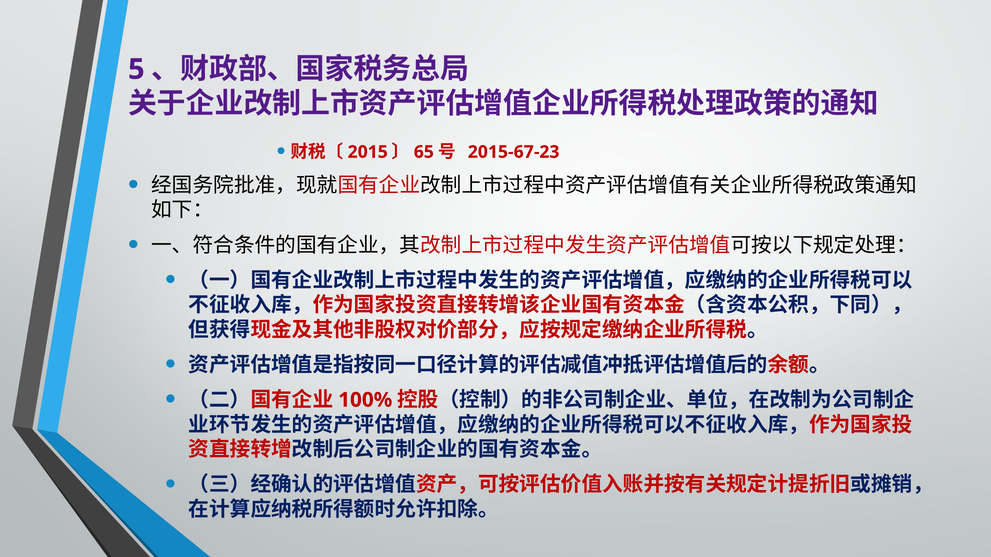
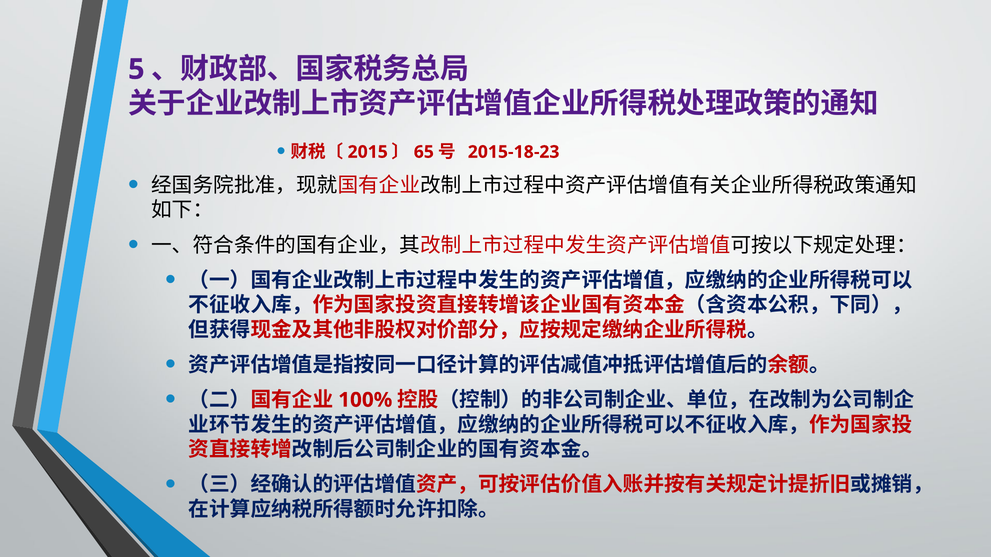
2015-67-23: 2015-67-23 -> 2015-18-23 (514, 152)
